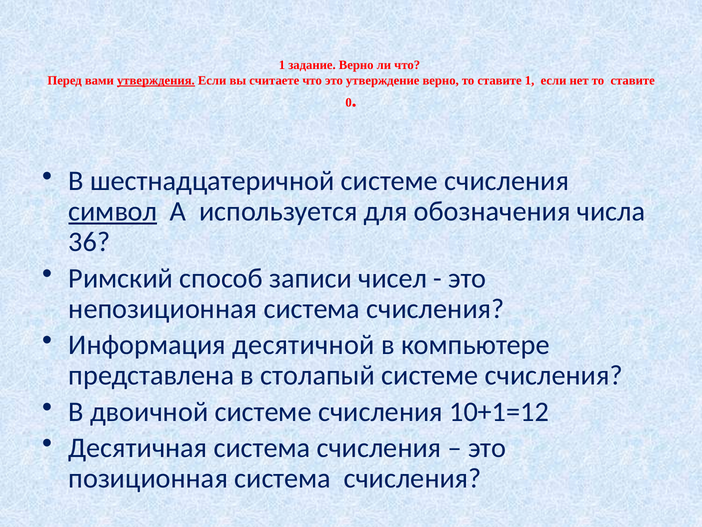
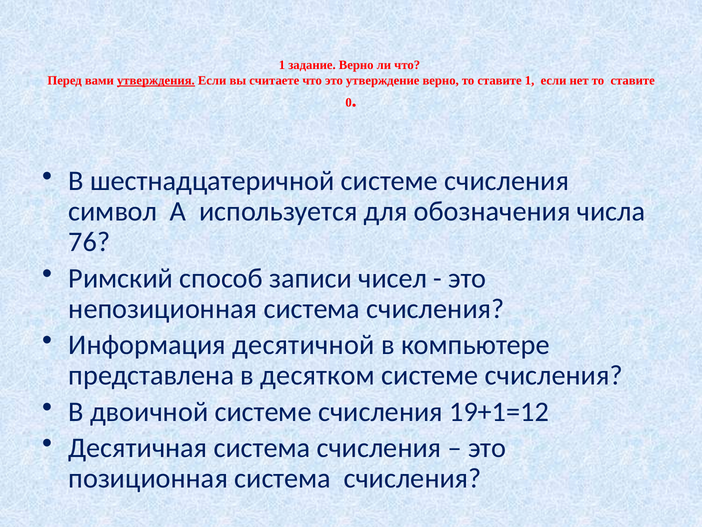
символ underline: present -> none (113, 211)
36: 36 -> 76 (89, 242)
столапый: столапый -> десятком (318, 375)
10+1=12: 10+1=12 -> 19+1=12 (499, 411)
